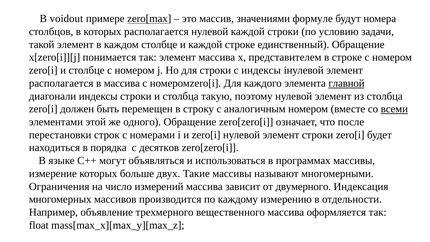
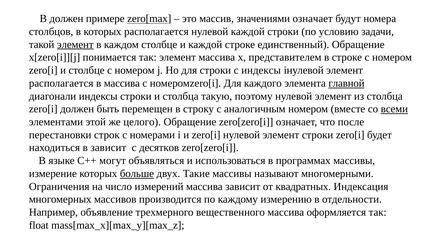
В voidout: voidout -> должен (66, 19)
значениями формуле: формуле -> означает (313, 19)
элемент underline: none -> present (75, 44)
одного: одного -> целого (142, 122)
в порядка: порядка -> зависит (108, 148)
больше underline: none -> present (137, 173)
двумерного: двумерного -> квадратных (303, 186)
